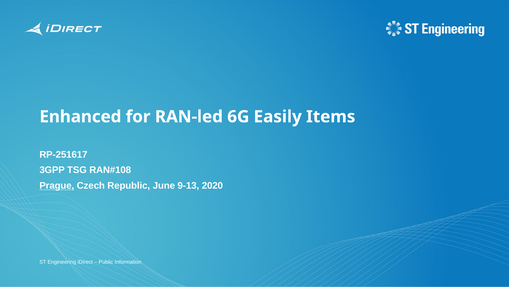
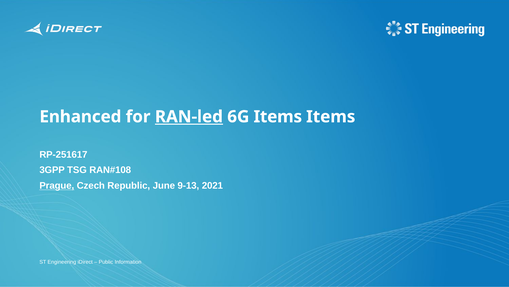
RAN-led underline: none -> present (189, 117)
6G Easily: Easily -> Items (278, 117)
2020: 2020 -> 2021 (212, 185)
